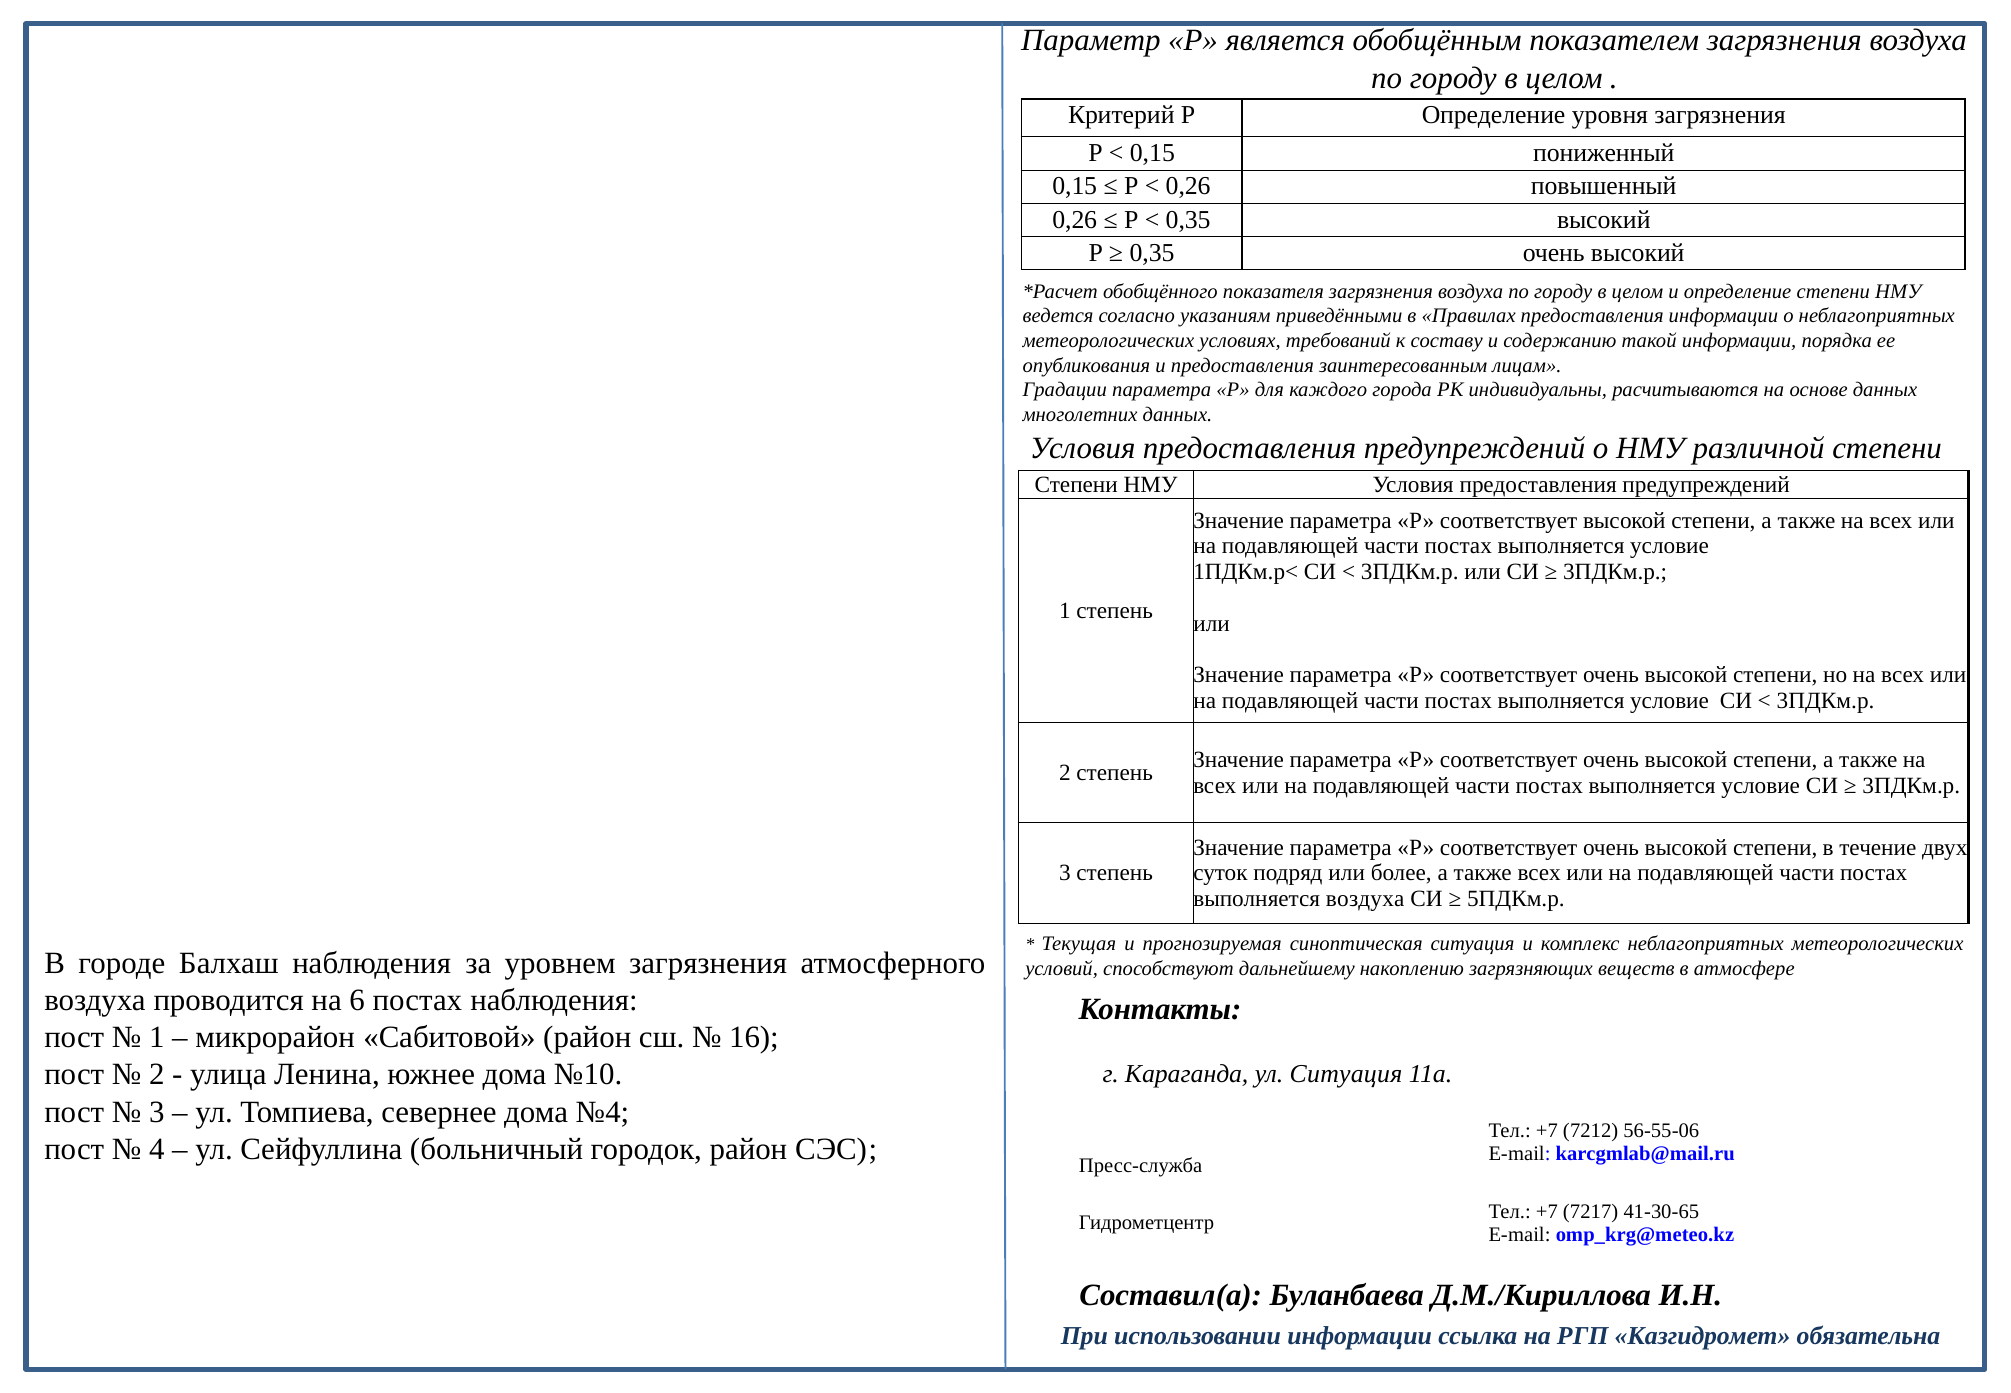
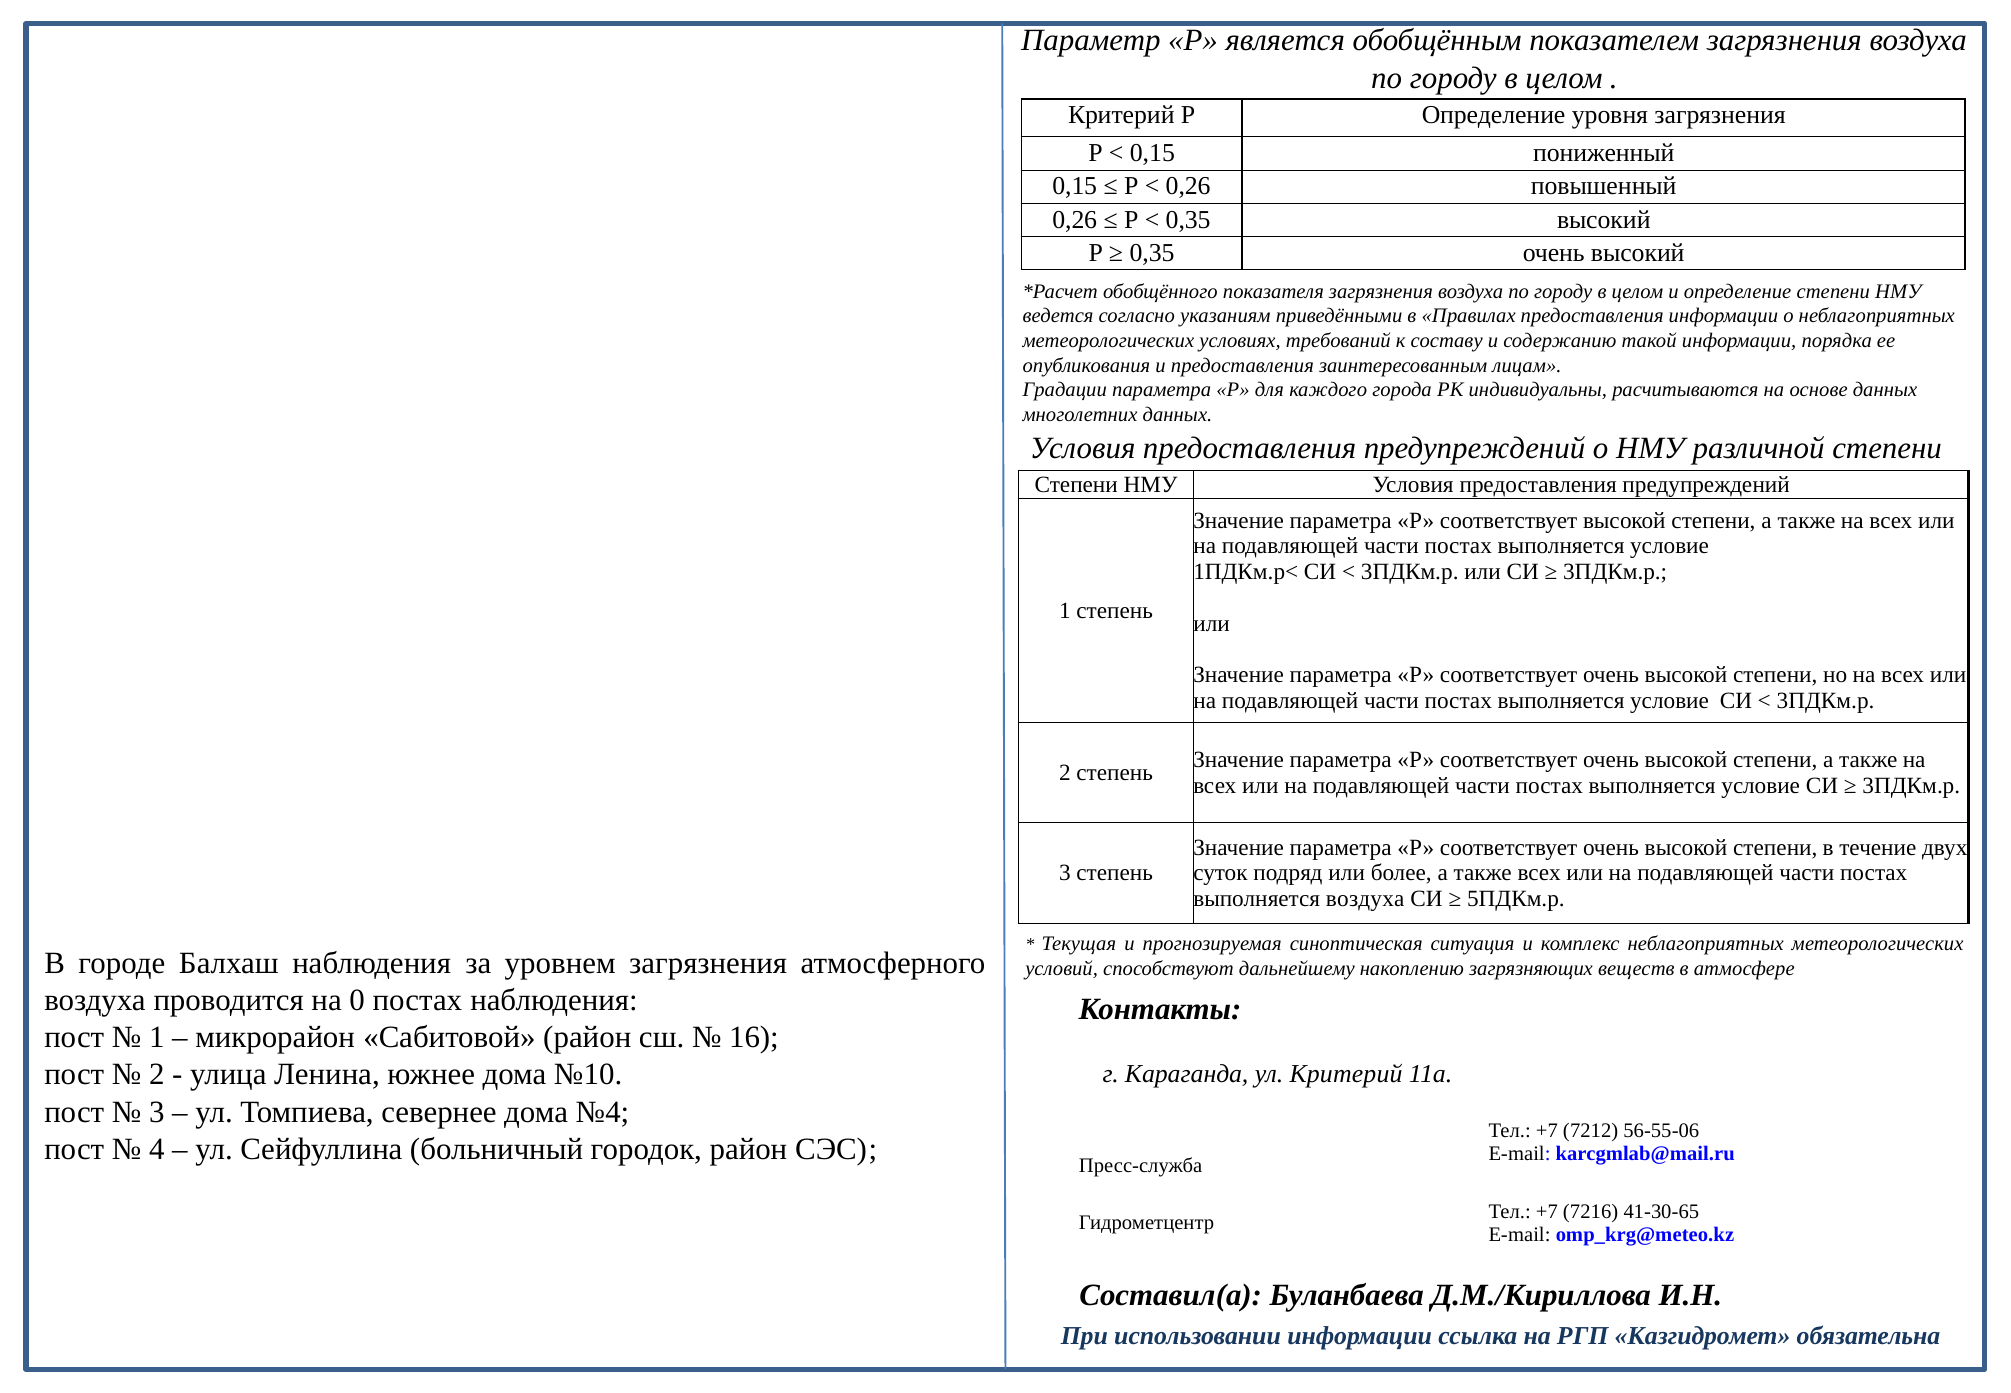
6: 6 -> 0 (357, 1000)
ул Ситуация: Ситуация -> Критерий (1346, 1073)
7217: 7217 -> 7216 (1591, 1211)
